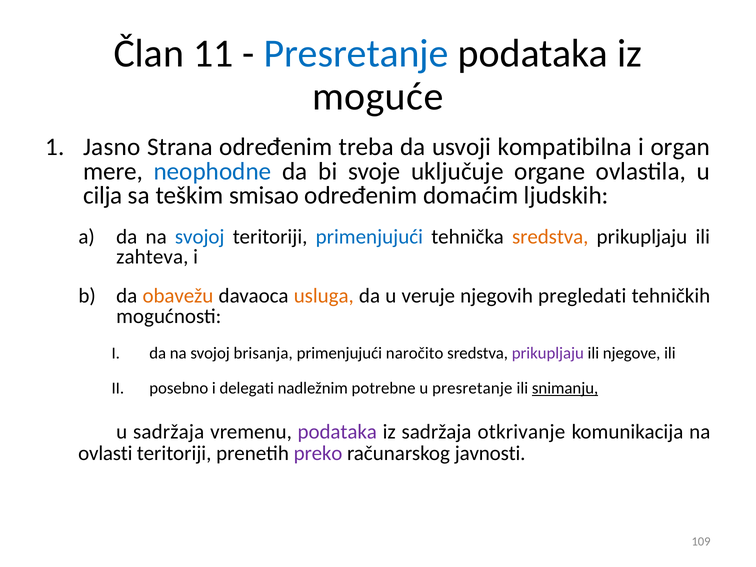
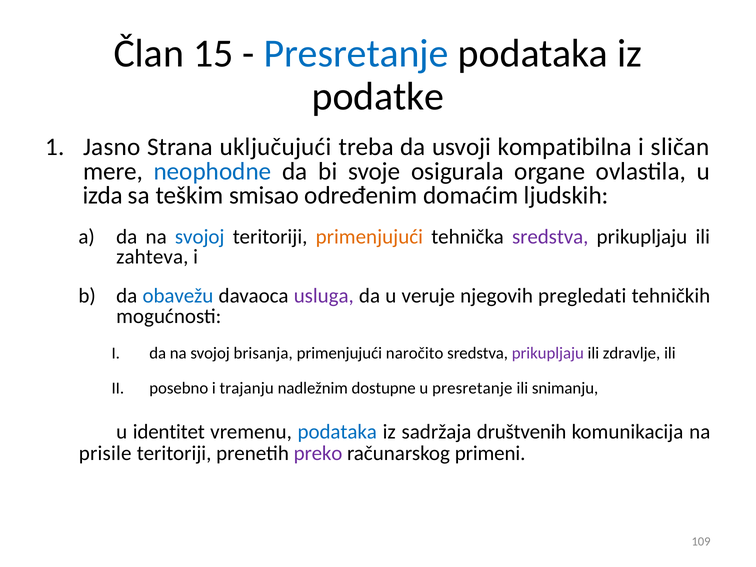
11: 11 -> 15 (213, 54)
moguće: moguće -> podatke (378, 97)
Strana određenim: određenim -> uključujući (276, 147)
organ: organ -> sličan (680, 147)
uključuje: uključuje -> osigurala (457, 171)
cilja: cilja -> izda (103, 196)
primenjujući colour: blue -> orange (369, 237)
sredstva colour: orange -> purple (550, 237)
obavežu colour: orange -> blue (178, 296)
usluga colour: orange -> purple (324, 296)
njegove: njegove -> zdravlje (632, 353)
delegati: delegati -> trajanju (247, 388)
potrebne: potrebne -> dostupne (384, 388)
snimanju underline: present -> none (565, 388)
u sadržaja: sadržaja -> identitet (169, 432)
podataka colour: purple -> blue (337, 432)
otkrivanje: otkrivanje -> društvenih (522, 432)
ovlasti: ovlasti -> prisile (105, 453)
javnosti: javnosti -> primeni (490, 453)
